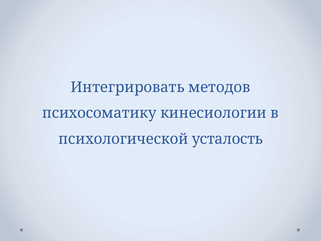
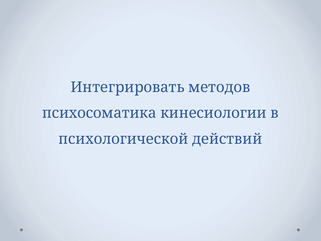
психосоматику: психосоматику -> психосоматика (99, 113)
усталость: усталость -> действий (227, 139)
